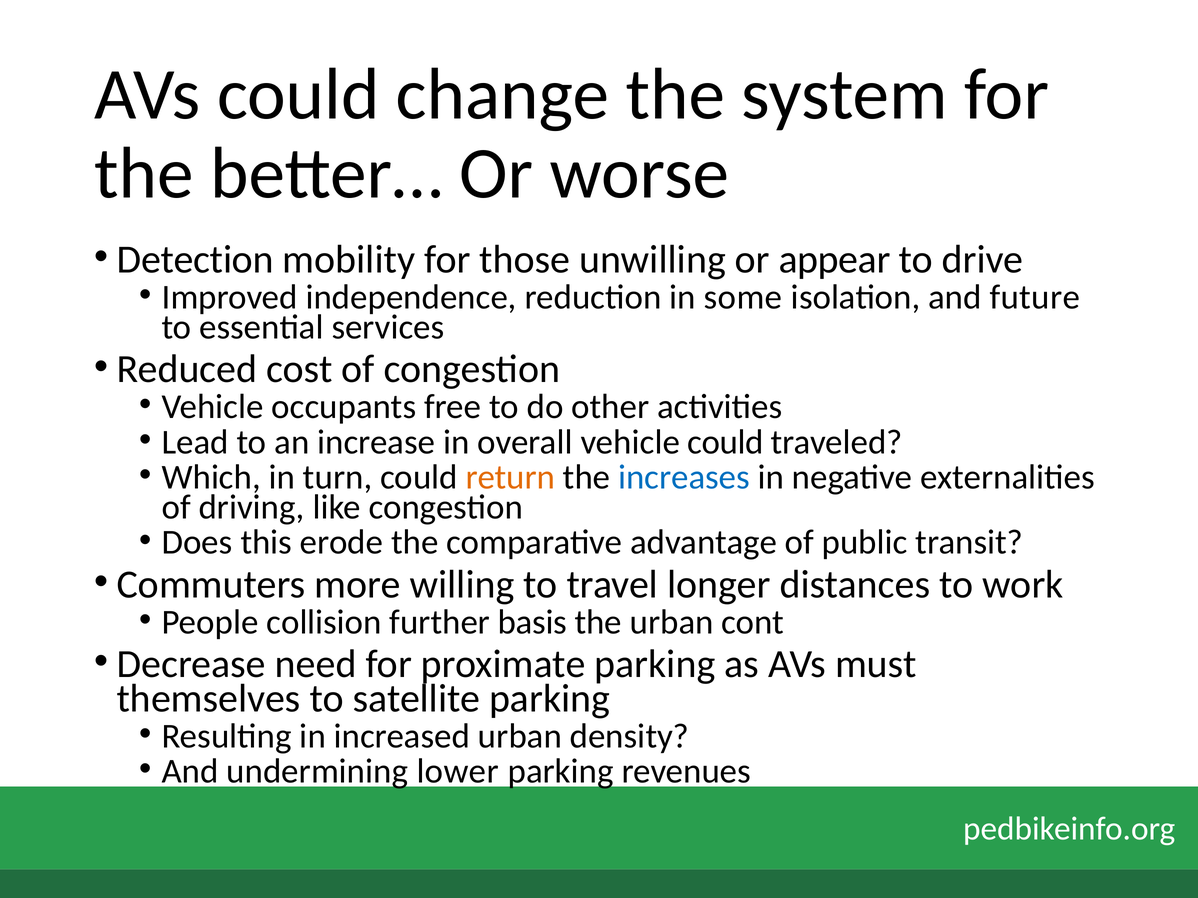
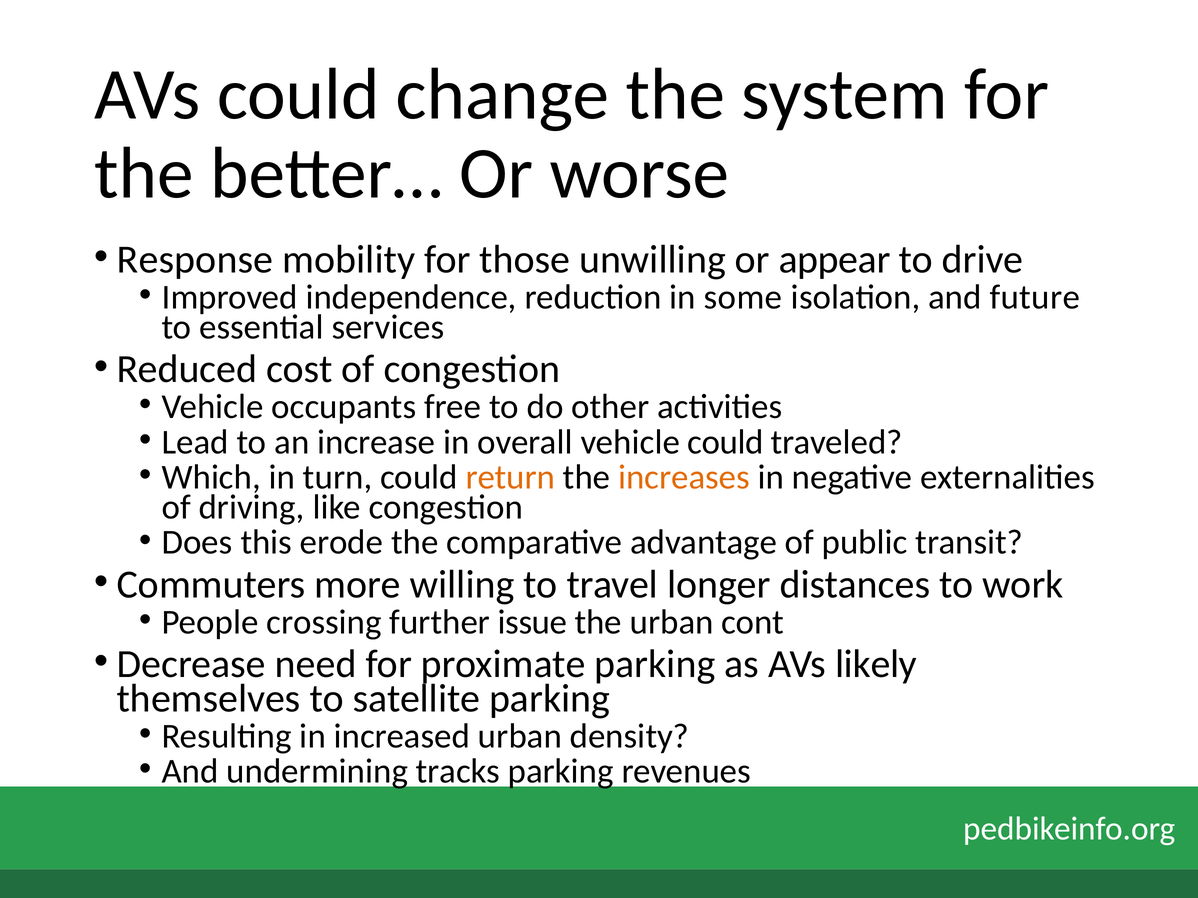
Detection: Detection -> Response (195, 260)
increases colour: blue -> orange (684, 477)
collision: collision -> crossing (324, 622)
basis: basis -> issue (532, 622)
must: must -> likely (876, 664)
lower: lower -> tracks (458, 772)
